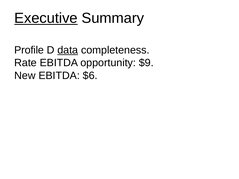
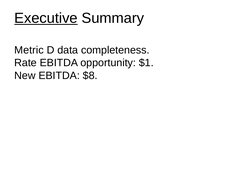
Profile: Profile -> Metric (29, 50)
data underline: present -> none (68, 50)
$9: $9 -> $1 (146, 63)
$6: $6 -> $8 (90, 76)
